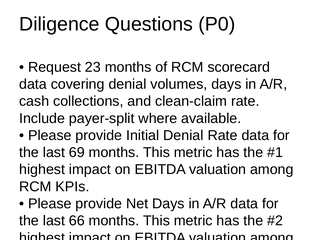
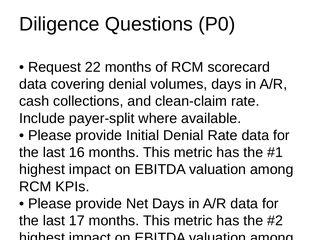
23: 23 -> 22 (93, 67)
69: 69 -> 16 (77, 152)
66: 66 -> 17 (77, 221)
